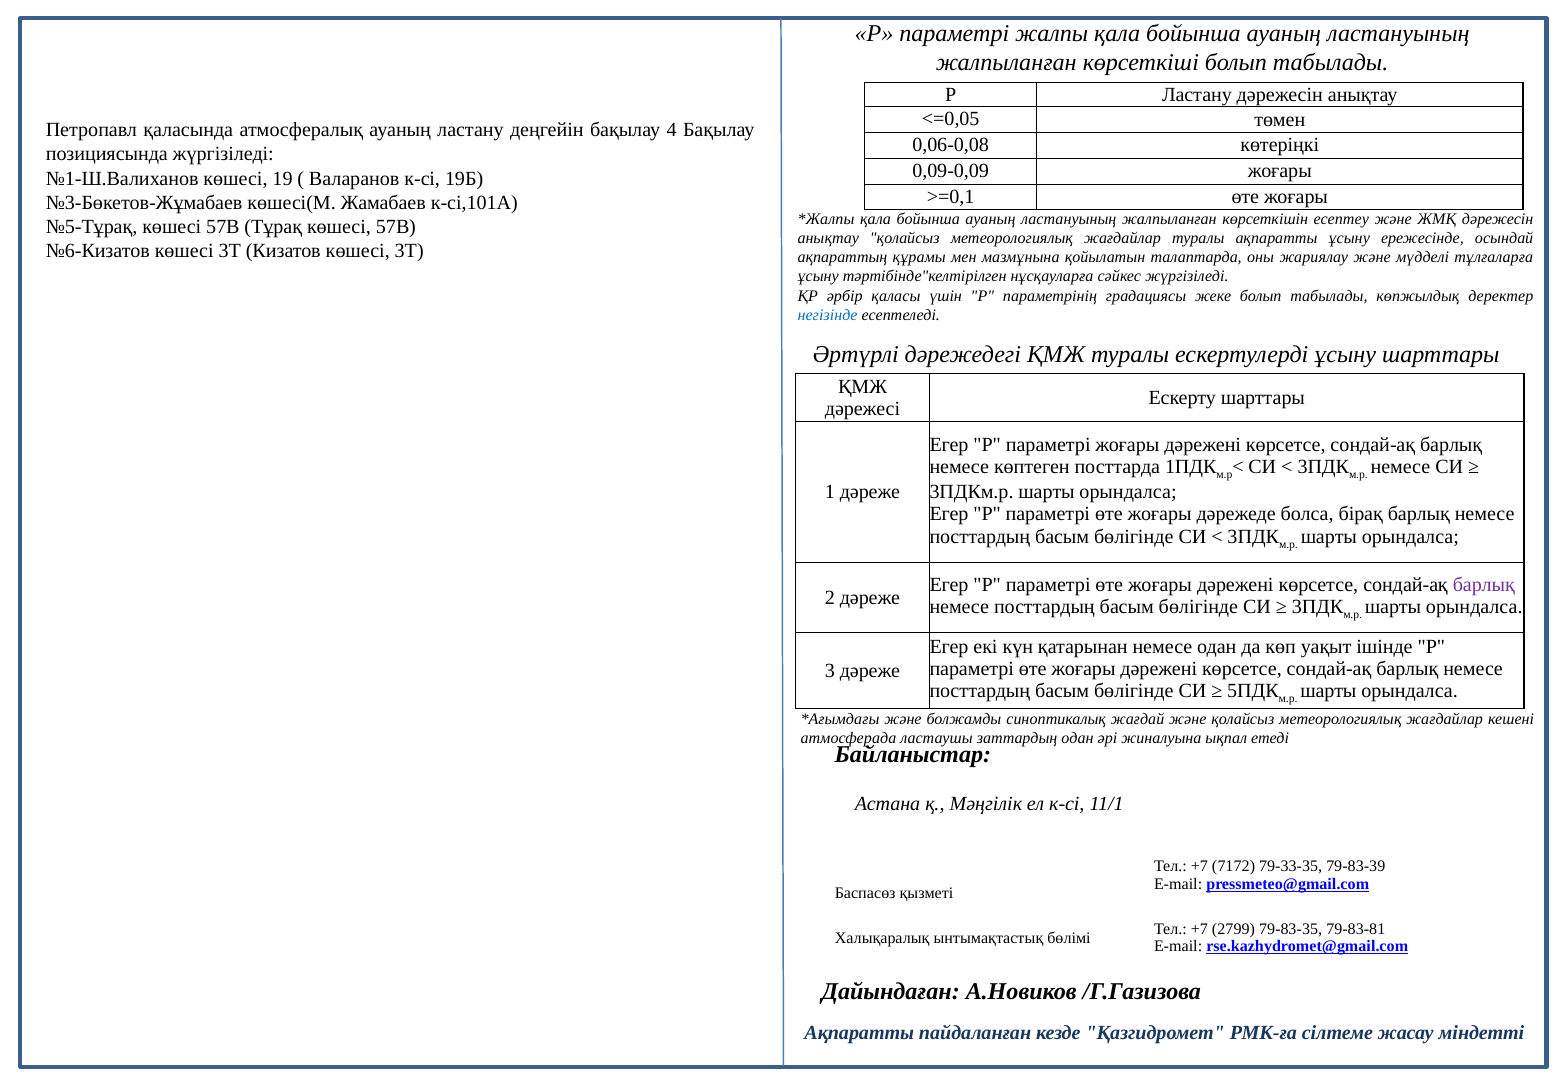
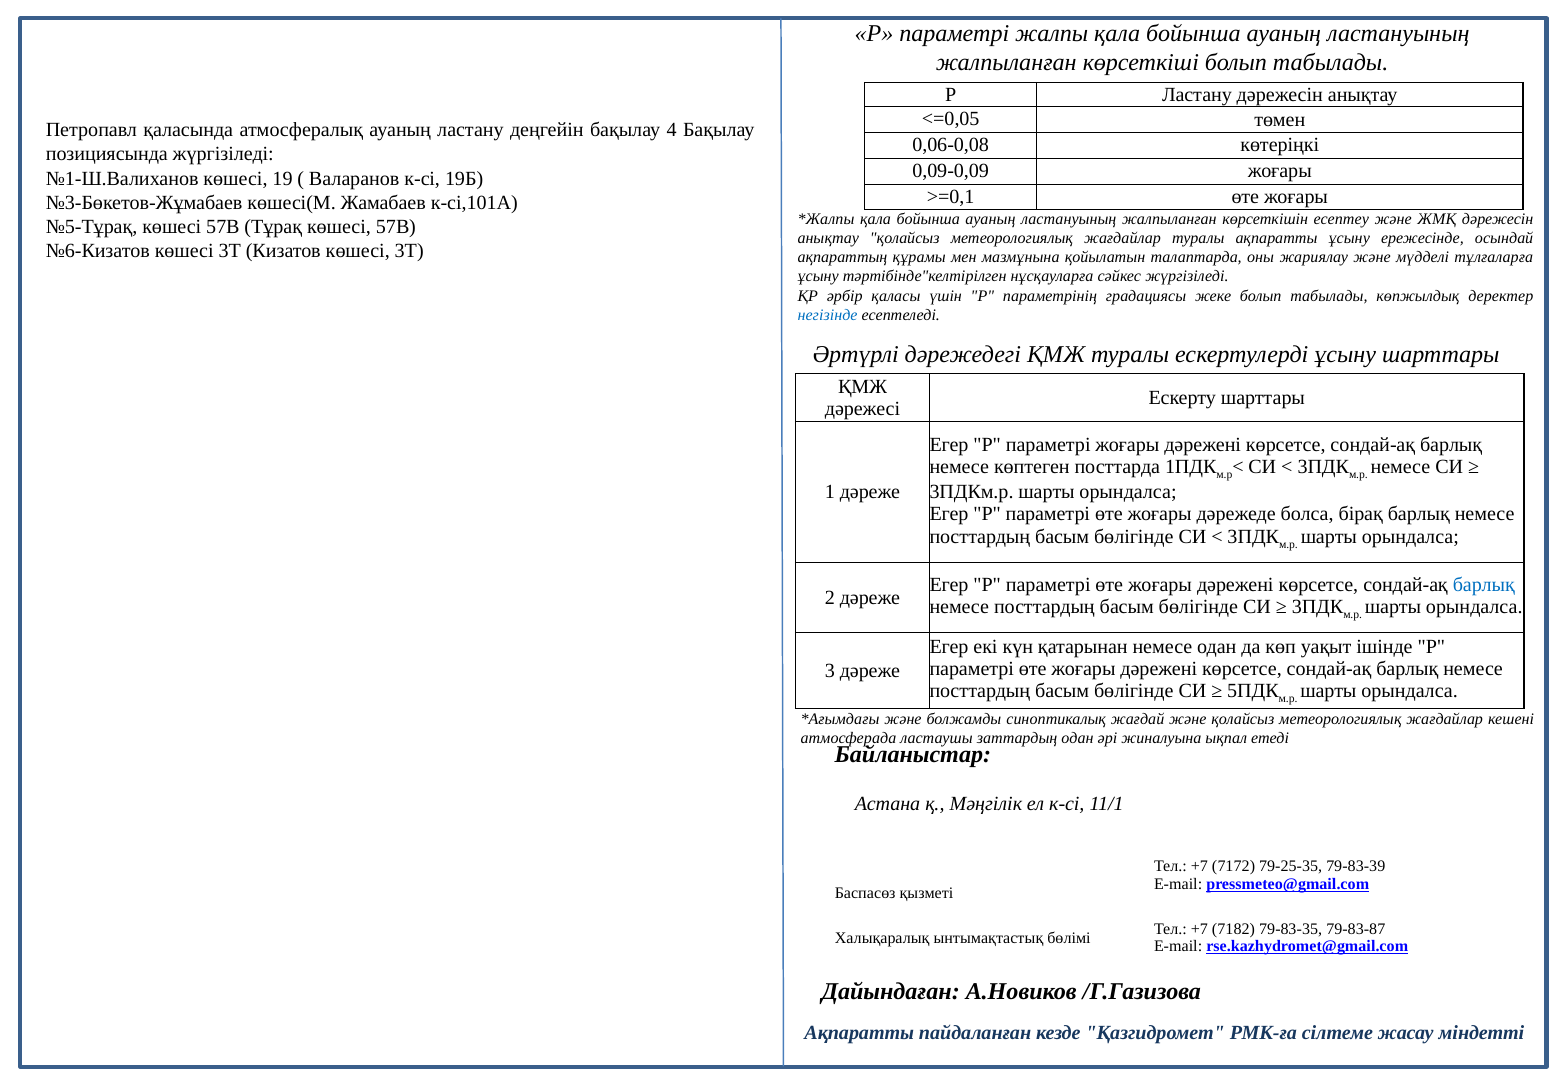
барлық colour: purple -> blue (1484, 585)
79-33-35: 79-33-35 -> 79-25-35 (1291, 866)
2799: 2799 -> 7182 (1234, 929)
79-83-81: 79-83-81 -> 79-83-87 (1356, 929)
